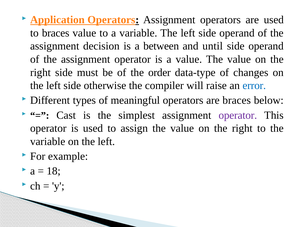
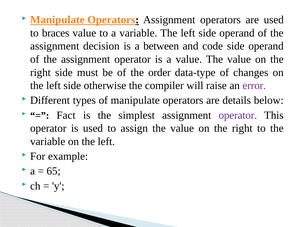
Application: Application -> Manipulate (57, 20)
until: until -> code (213, 46)
error colour: blue -> purple (254, 85)
of meaningful: meaningful -> manipulate (135, 100)
are braces: braces -> details (237, 100)
Cast: Cast -> Fact (66, 115)
18: 18 -> 65 (54, 171)
